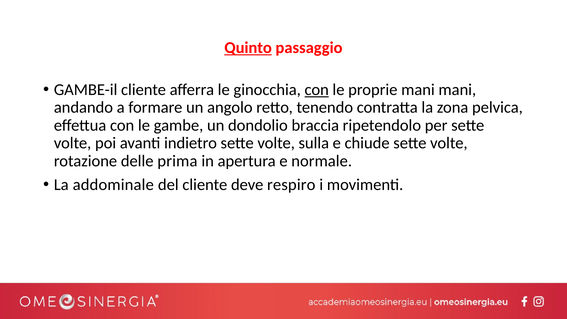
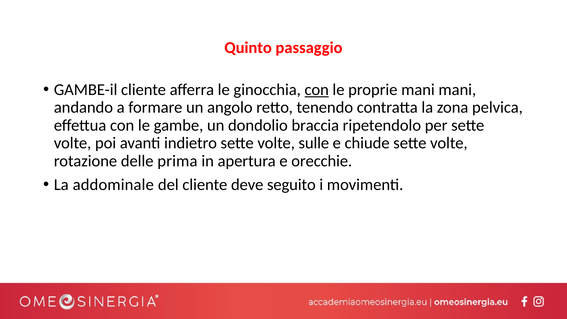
Quinto underline: present -> none (248, 48)
sulla: sulla -> sulle (314, 143)
normale: normale -> orecchie (322, 161)
respiro: respiro -> seguito (291, 185)
